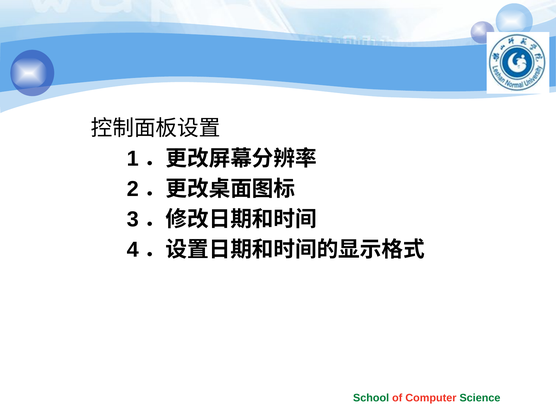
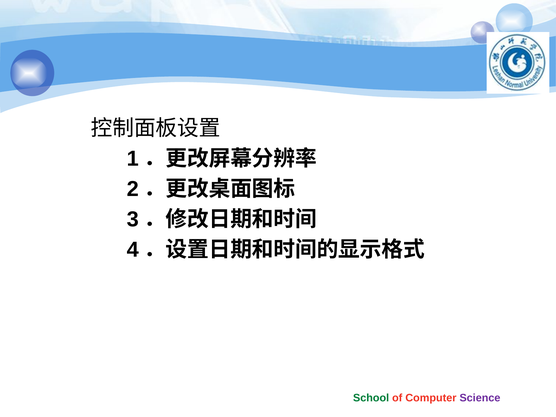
Science colour: green -> purple (480, 398)
